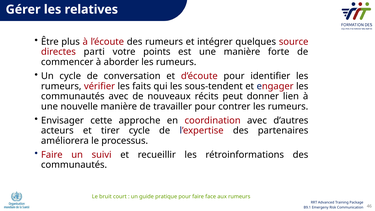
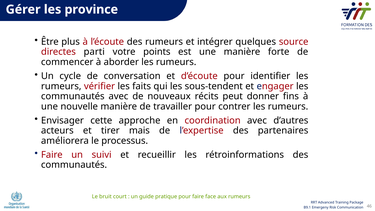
relatives: relatives -> province (91, 9)
lien: lien -> fins (291, 96)
tirer cycle: cycle -> mais (139, 131)
